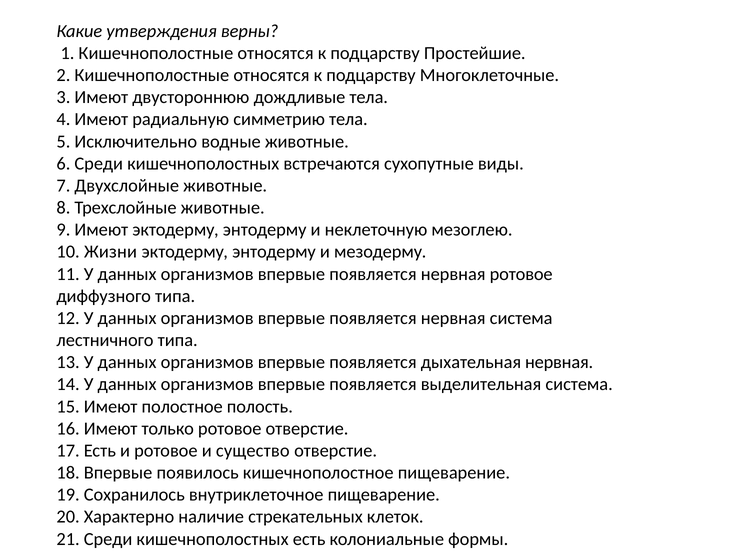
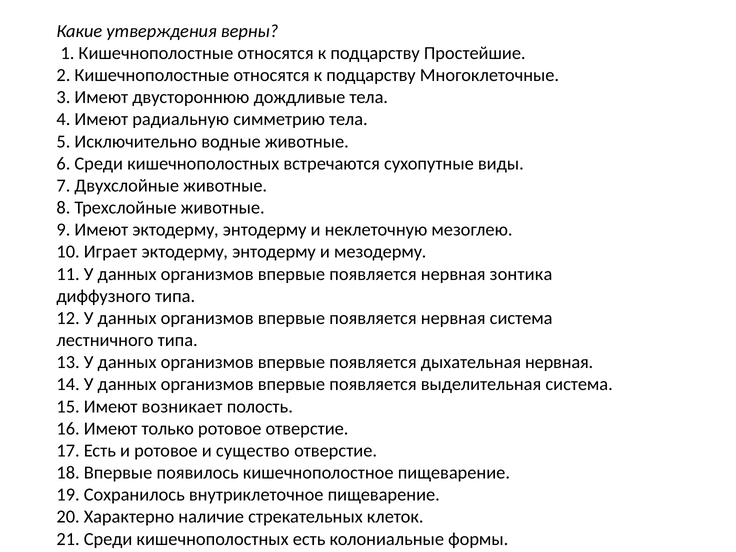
Жизни: Жизни -> Играет (111, 252)
нервная ротовое: ротовое -> зонтика (521, 274)
полостное: полостное -> возникает (182, 406)
